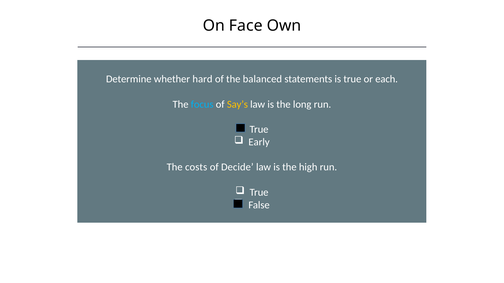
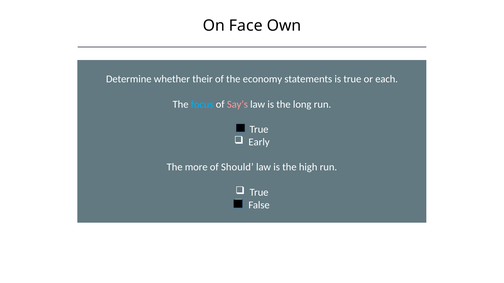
hard: hard -> their (203, 79)
balanced: balanced -> economy (262, 79)
Say’s colour: yellow -> pink (237, 104)
costs: costs -> more (196, 167)
Decide: Decide -> Should (237, 167)
